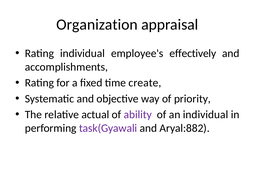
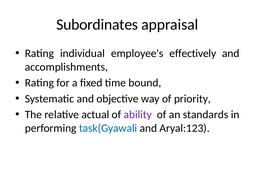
Organization: Organization -> Subordinates (97, 25)
create: create -> bound (145, 83)
an individual: individual -> standards (206, 115)
task(Gyawali colour: purple -> blue (108, 128)
Aryal:882: Aryal:882 -> Aryal:123 (185, 128)
